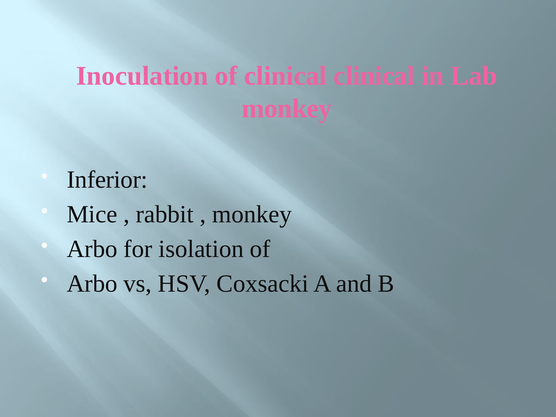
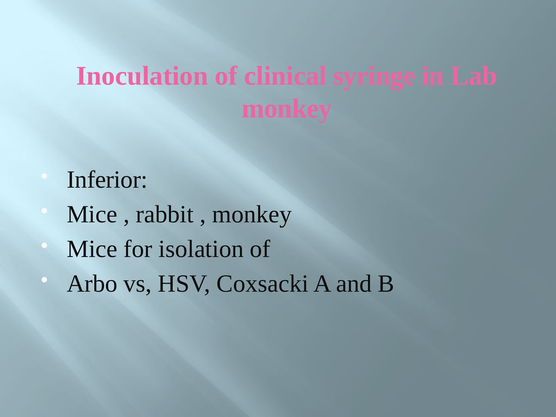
clinical clinical: clinical -> syringe (374, 76)
Arbo: Arbo -> Mice (92, 249)
